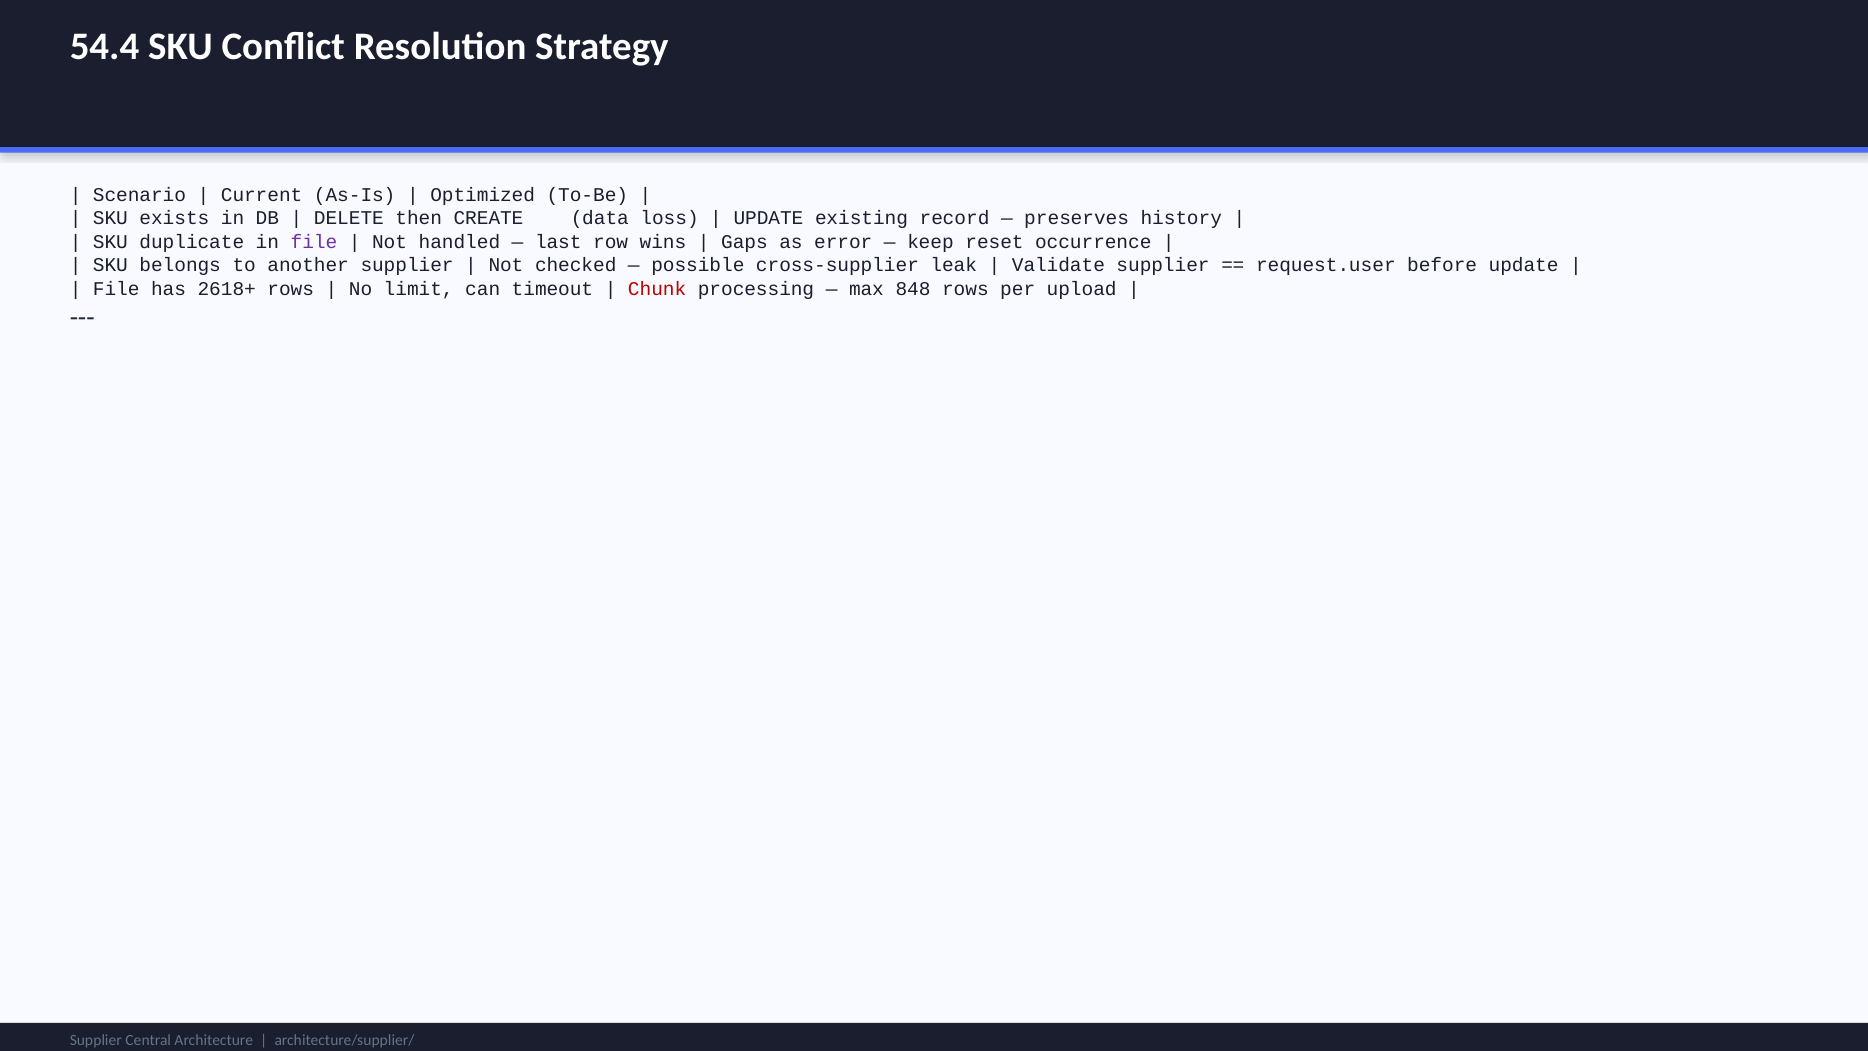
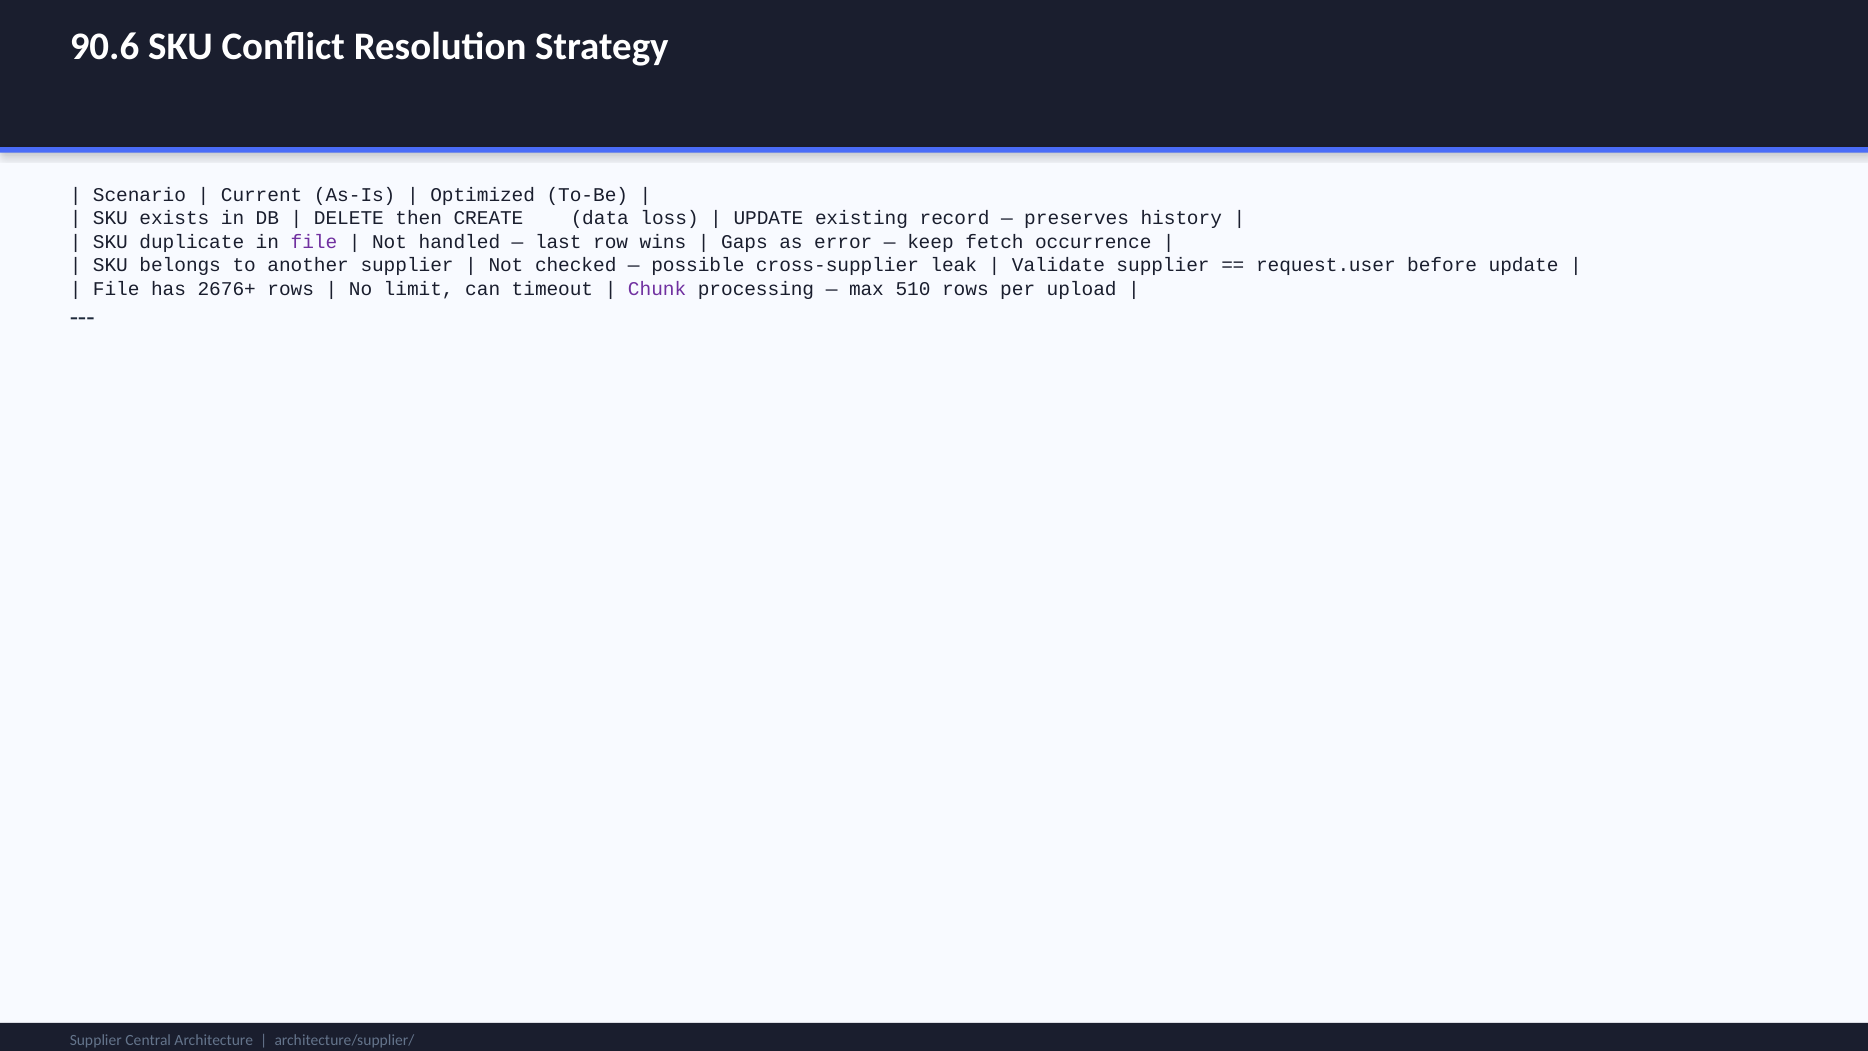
54.4: 54.4 -> 90.6 (105, 47)
reset: reset -> fetch (994, 242)
2618+: 2618+ -> 2676+ (227, 289)
Chunk colour: red -> purple (657, 289)
848: 848 -> 510 (913, 289)
